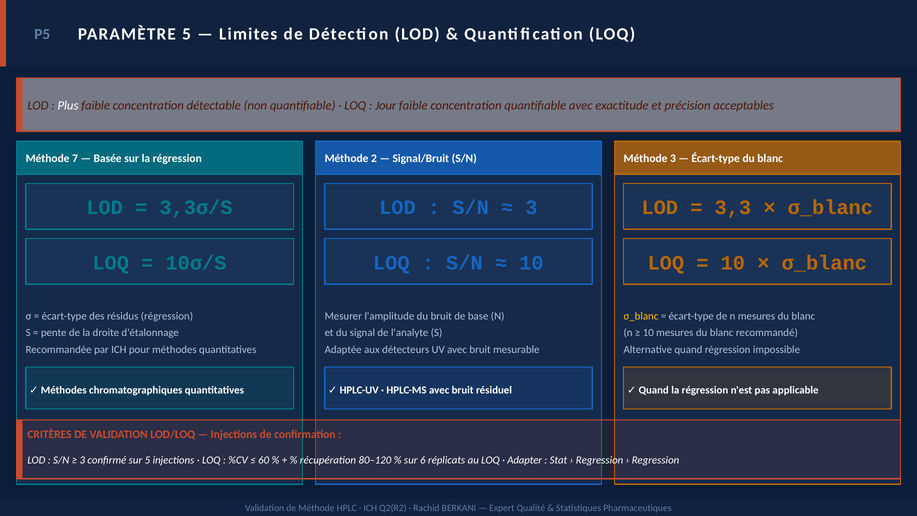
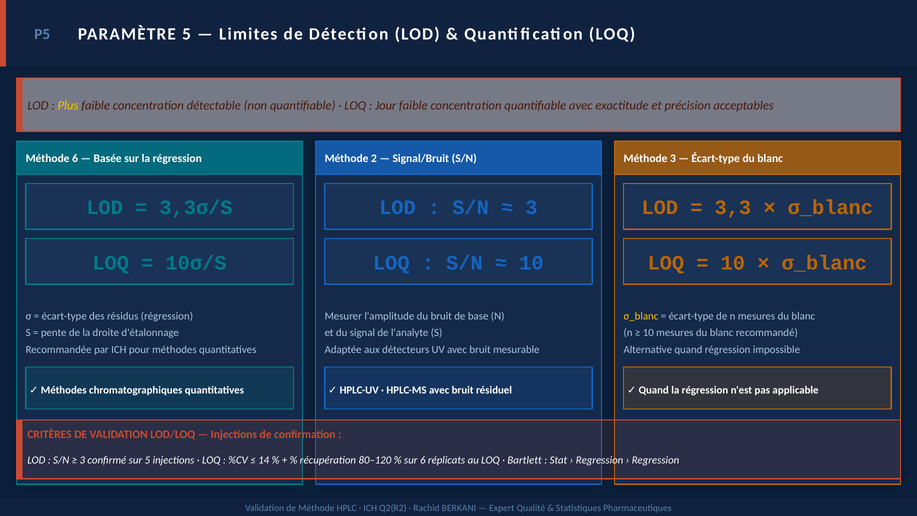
Plus colour: white -> yellow (68, 105)
Méthode 7: 7 -> 6 (75, 158)
60: 60 -> 14 (264, 460)
Adapter: Adapter -> Bartlett (525, 460)
